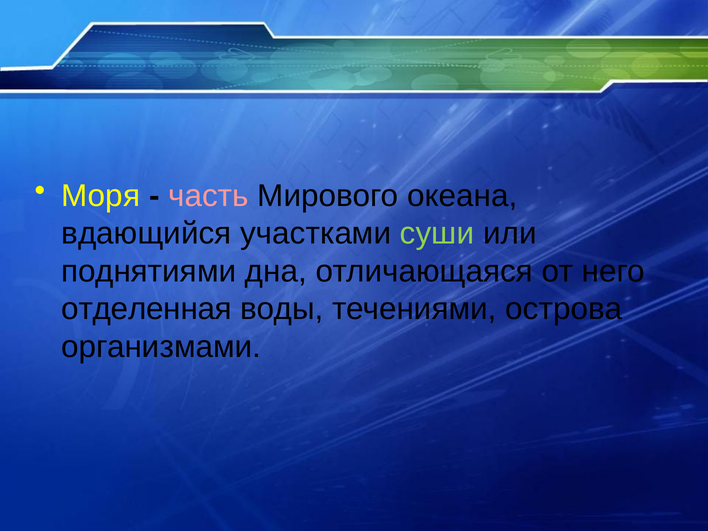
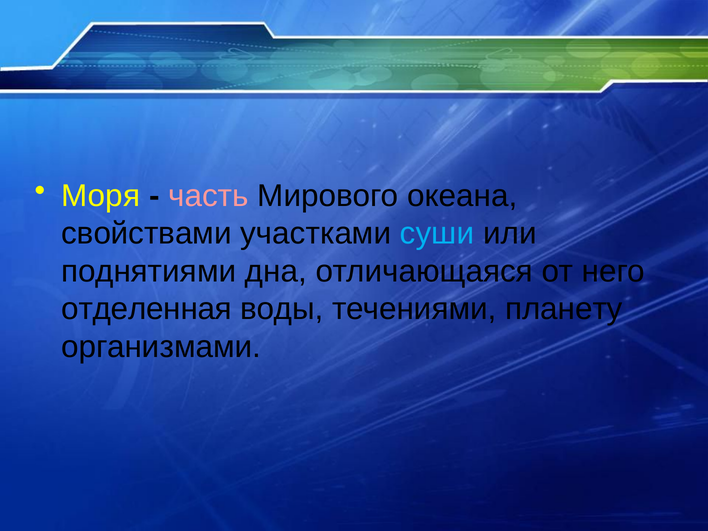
вдающийся: вдающийся -> свойствами (146, 234)
суши colour: light green -> light blue (437, 234)
острова: острова -> планету (564, 309)
